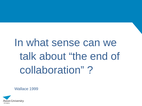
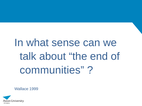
collaboration: collaboration -> communities (52, 70)
